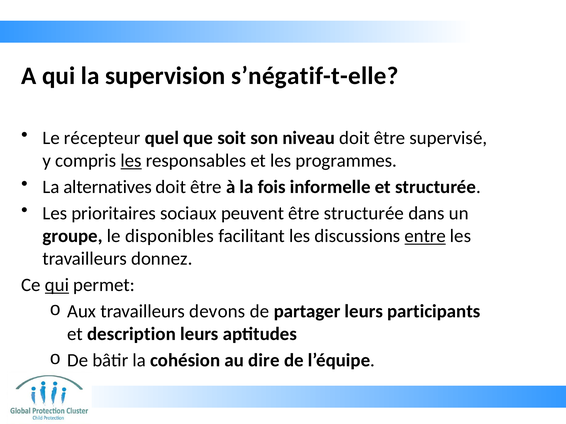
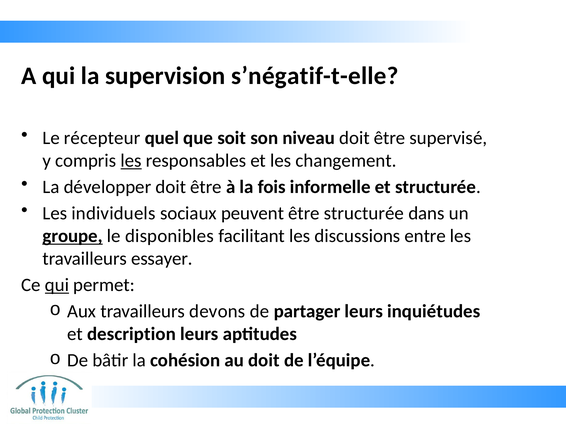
programmes: programmes -> changement (346, 161)
alternatives: alternatives -> développer (107, 187)
prioritaires: prioritaires -> individuels (113, 214)
groupe underline: none -> present (73, 236)
entre underline: present -> none (425, 236)
donnez: donnez -> essayer (162, 259)
participants: participants -> inquiétudes (434, 312)
au dire: dire -> doit (264, 361)
